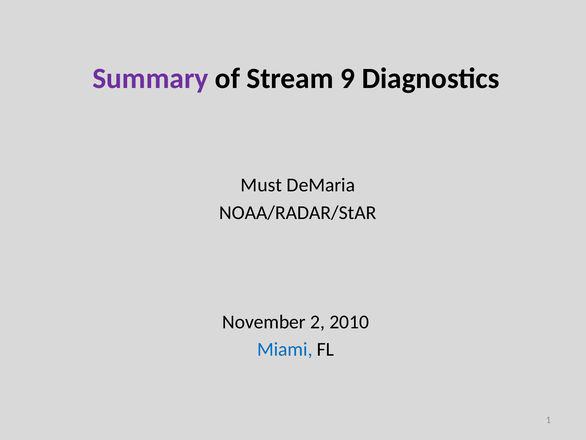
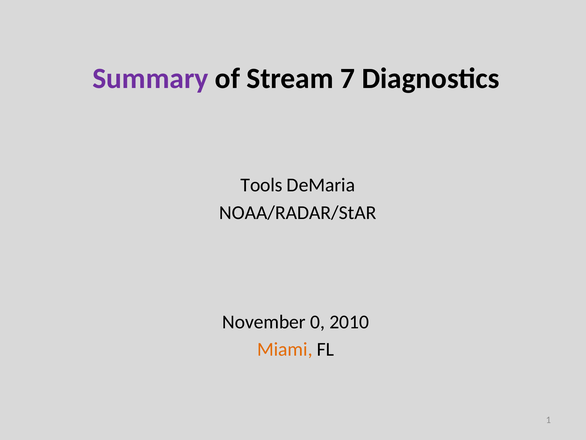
9: 9 -> 7 (348, 78)
Must: Must -> Tools (261, 185)
2: 2 -> 0 (318, 322)
Miami colour: blue -> orange (285, 349)
